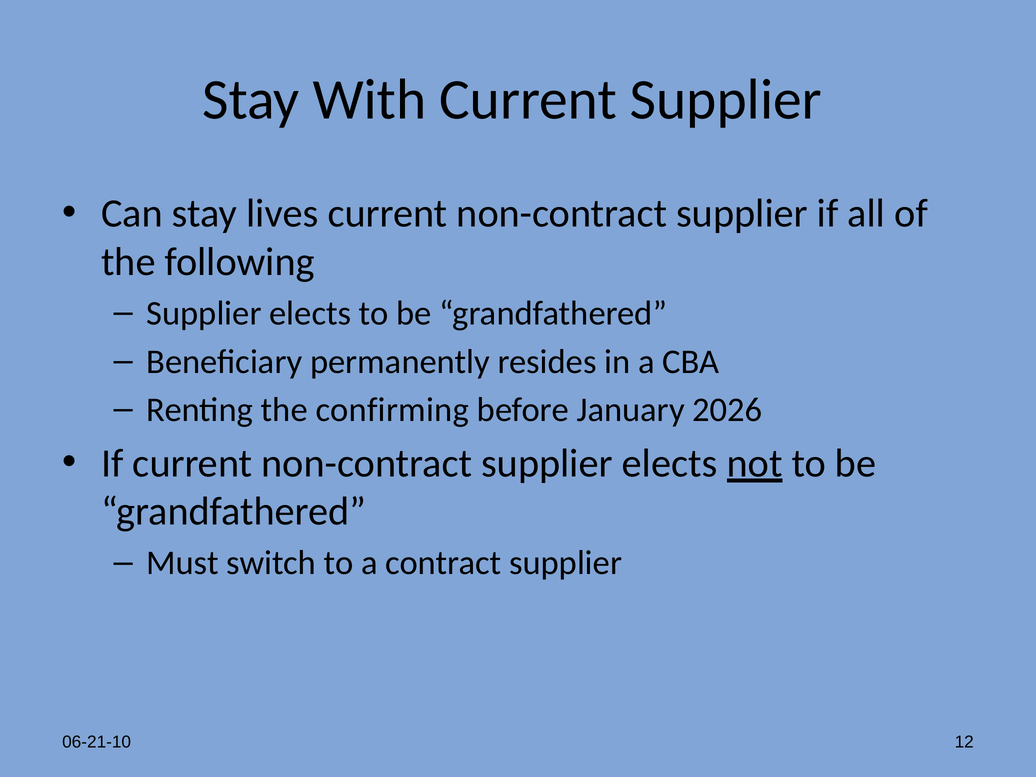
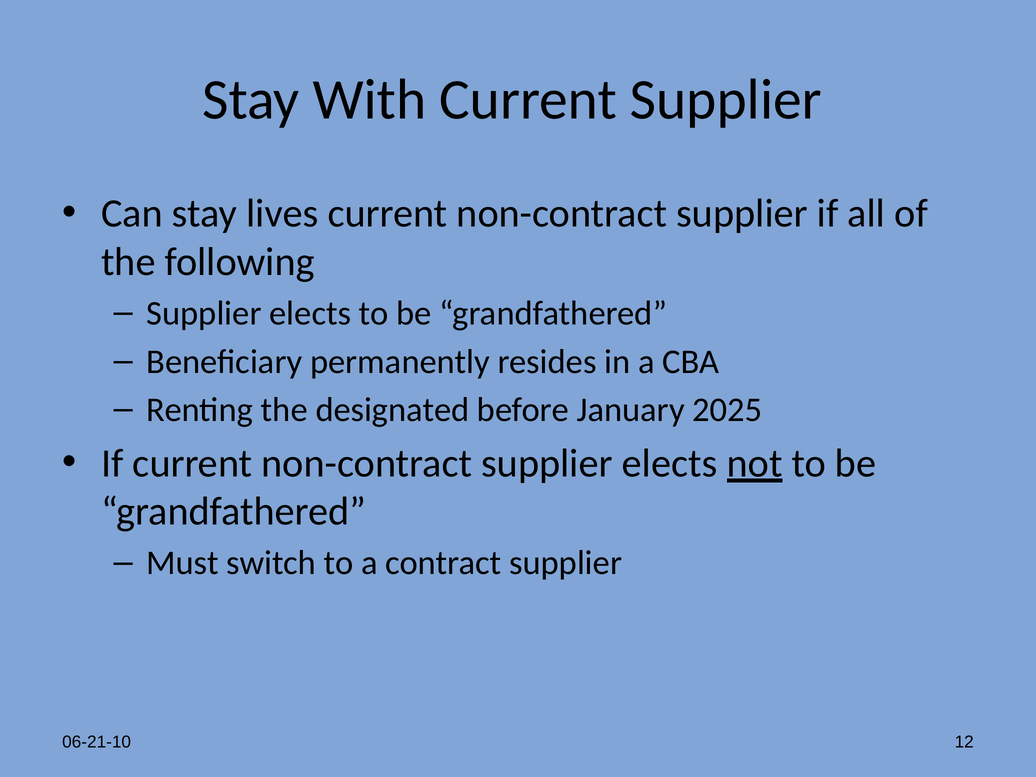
confirming: confirming -> designated (392, 410)
2026: 2026 -> 2025 (727, 410)
